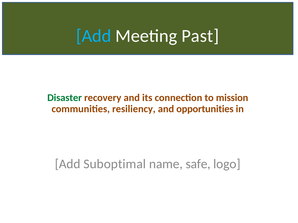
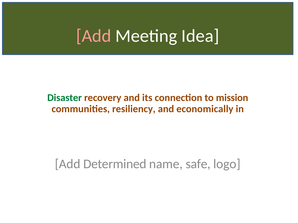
Add colour: light blue -> pink (94, 36)
Past: Past -> Idea (200, 36)
opportunities: opportunities -> economically (205, 109)
Suboptimal: Suboptimal -> Determined (115, 164)
